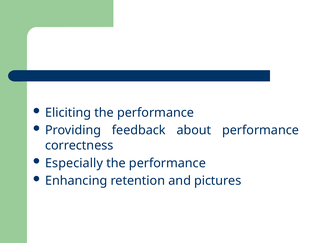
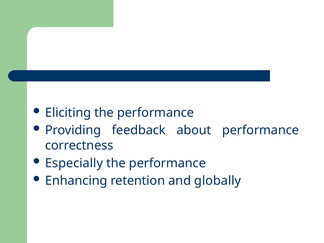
pictures: pictures -> globally (218, 181)
